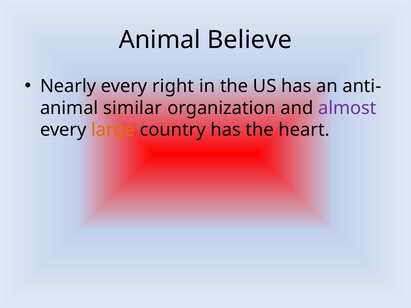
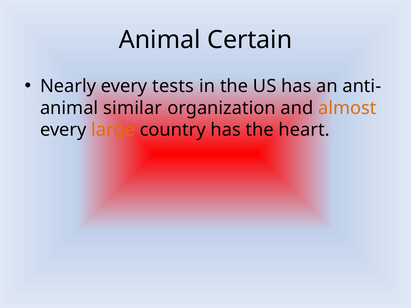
Believe: Believe -> Certain (250, 40)
right: right -> tests (173, 86)
almost colour: purple -> orange (347, 108)
